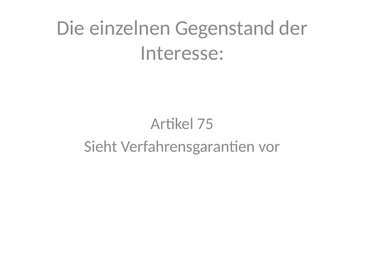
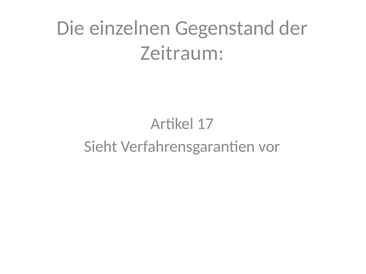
Interesse: Interesse -> Zeitraum (182, 53)
75: 75 -> 17 (205, 124)
